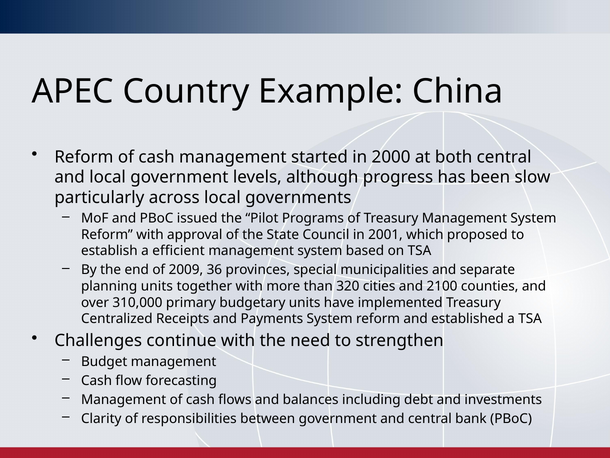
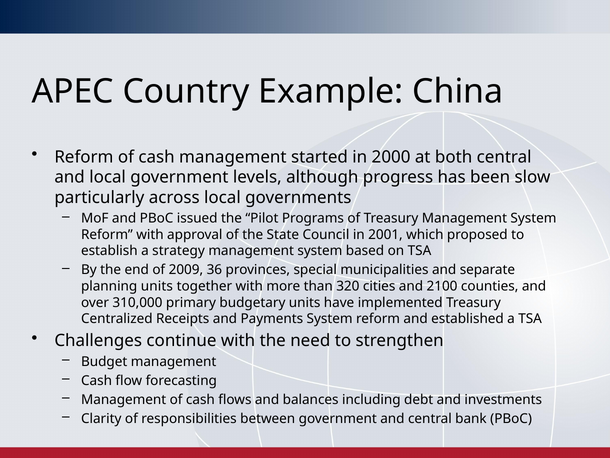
efficient: efficient -> strategy (179, 251)
